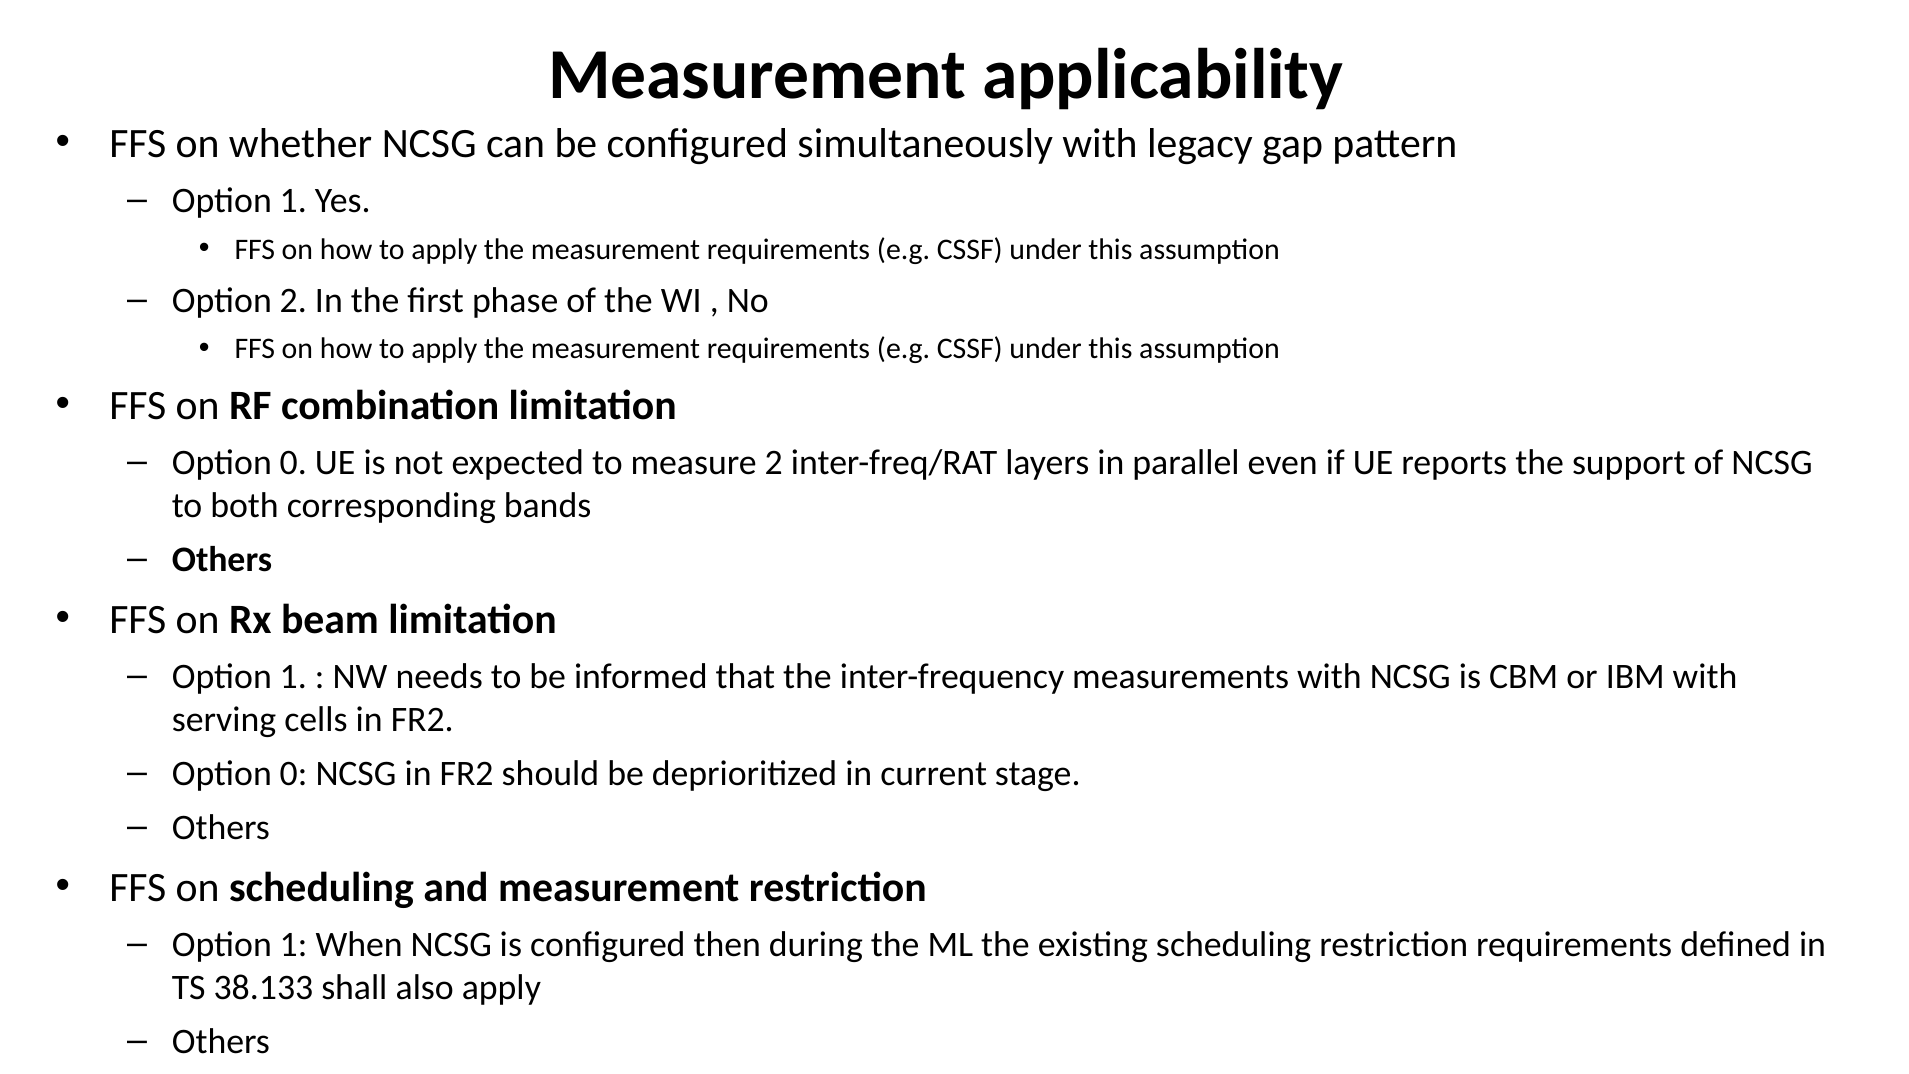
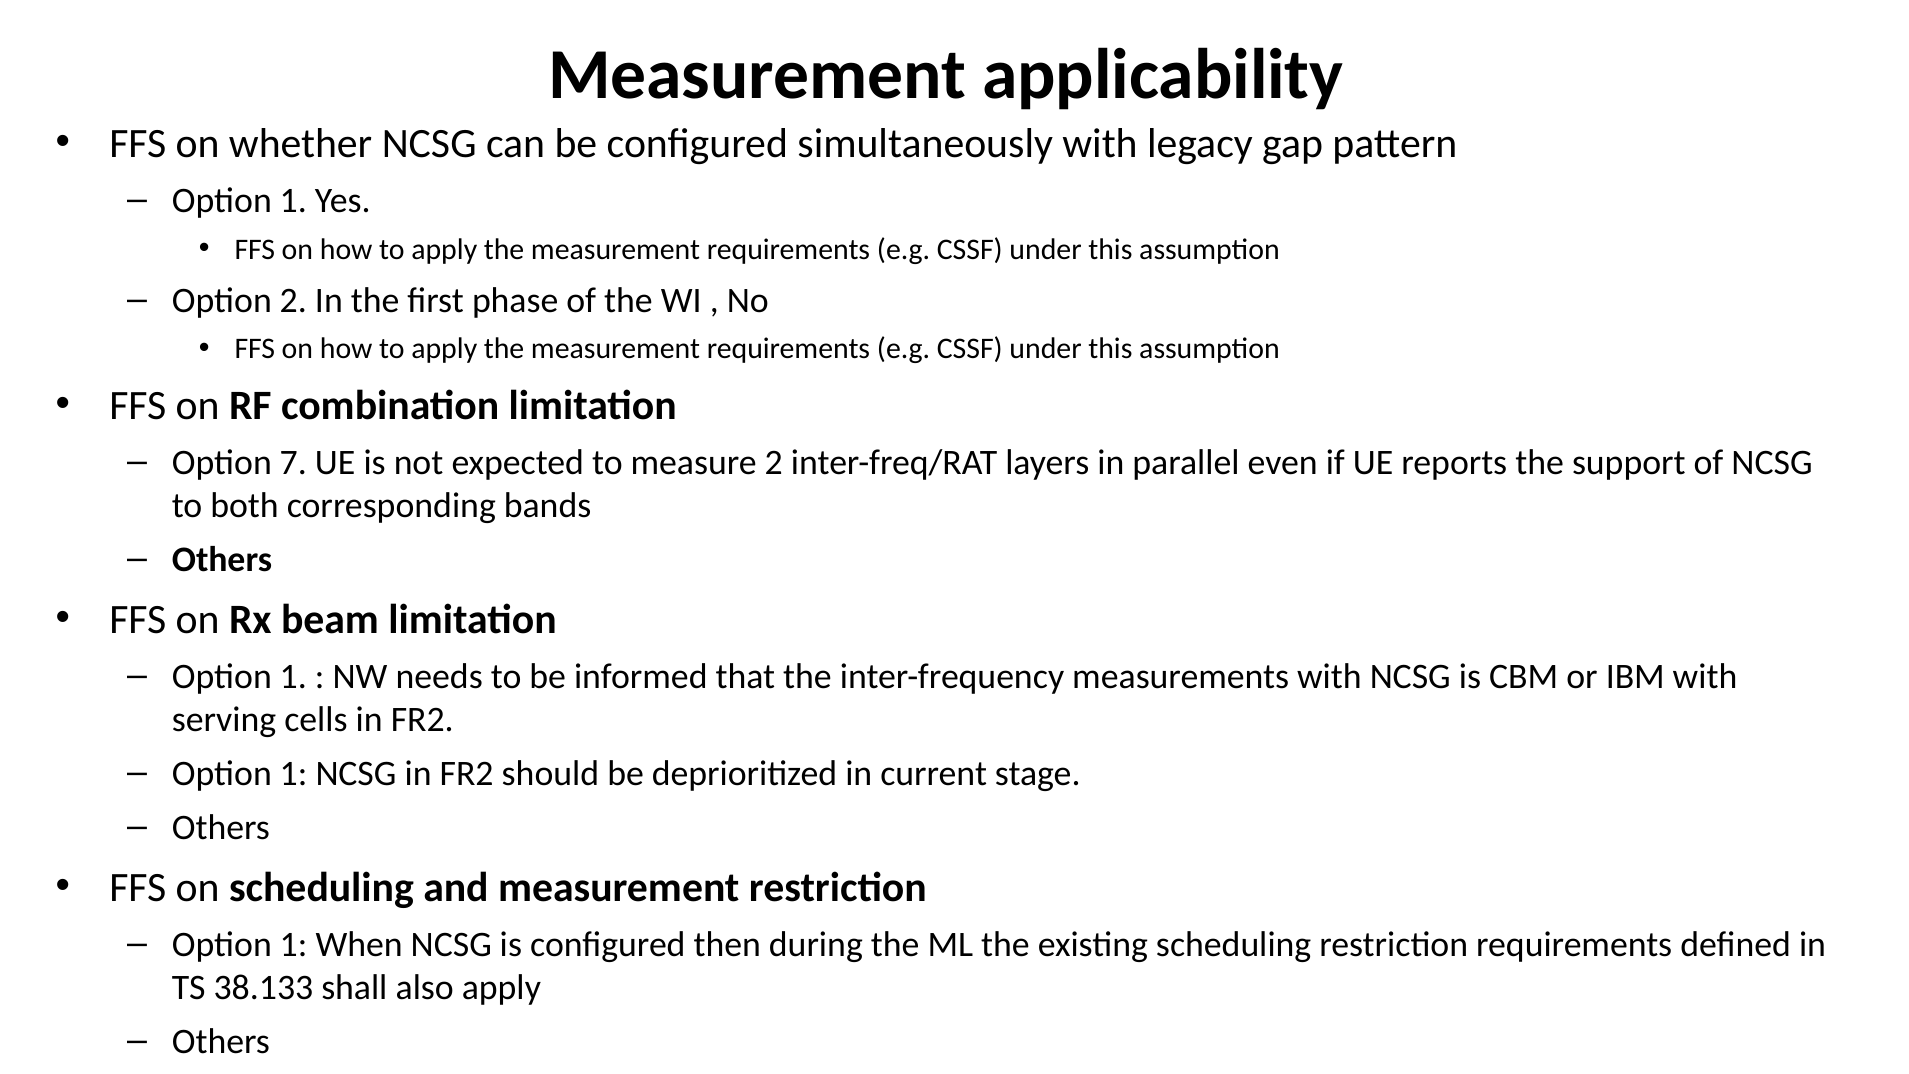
0: 0 -> 7 (293, 463)
0: 0 -> 1 (294, 774)
